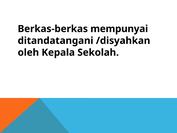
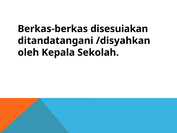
mempunyai: mempunyai -> disesuiakan (119, 29)
